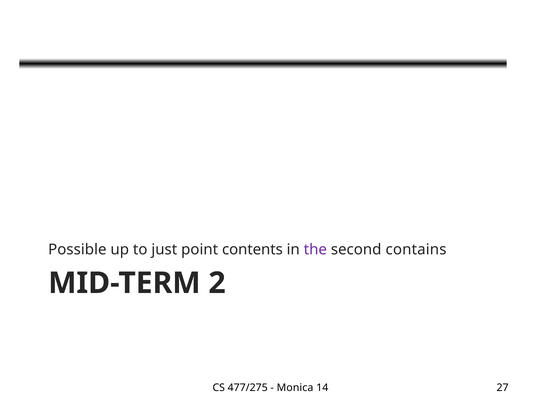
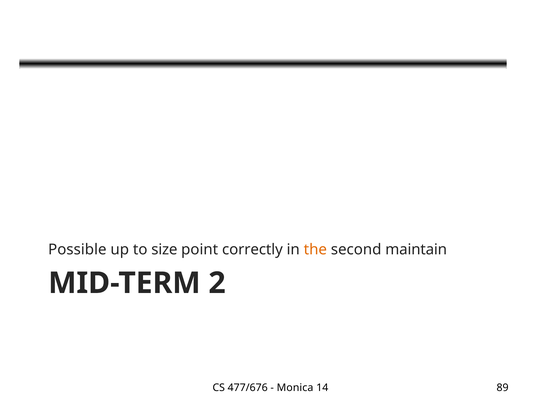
just: just -> size (164, 250)
contents: contents -> correctly (252, 250)
the colour: purple -> orange (315, 250)
contains: contains -> maintain (416, 250)
477/275: 477/275 -> 477/676 (248, 388)
27: 27 -> 89 (503, 388)
